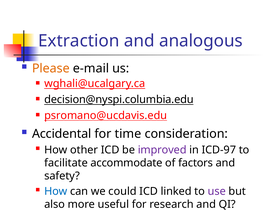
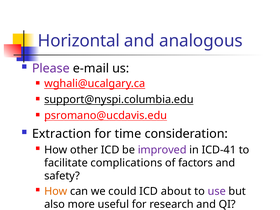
Extraction: Extraction -> Horizontal (79, 41)
Please colour: orange -> purple (51, 68)
decision@nyspi.columbia.edu: decision@nyspi.columbia.edu -> support@nyspi.columbia.edu (119, 99)
Accidental: Accidental -> Extraction (62, 134)
ICD-97: ICD-97 -> ICD-41 (219, 150)
accommodate: accommodate -> complications (126, 163)
How colour: blue -> orange (56, 191)
linked: linked -> about (176, 191)
